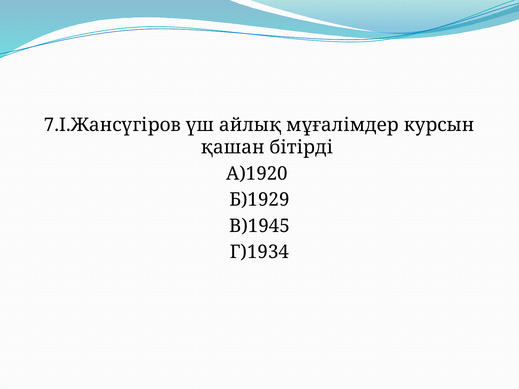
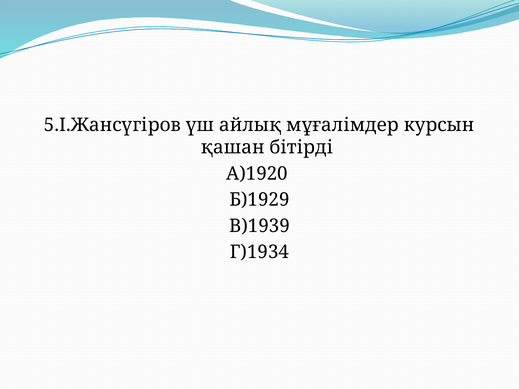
7.І.Жансүгіров: 7.І.Жансүгіров -> 5.І.Жансүгіров (112, 125)
В)1945: В)1945 -> В)1939 (259, 226)
